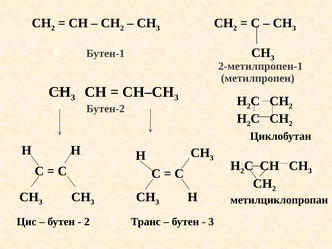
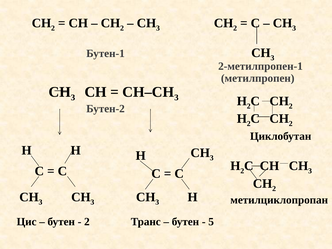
3: 3 -> 5 (211, 222)
